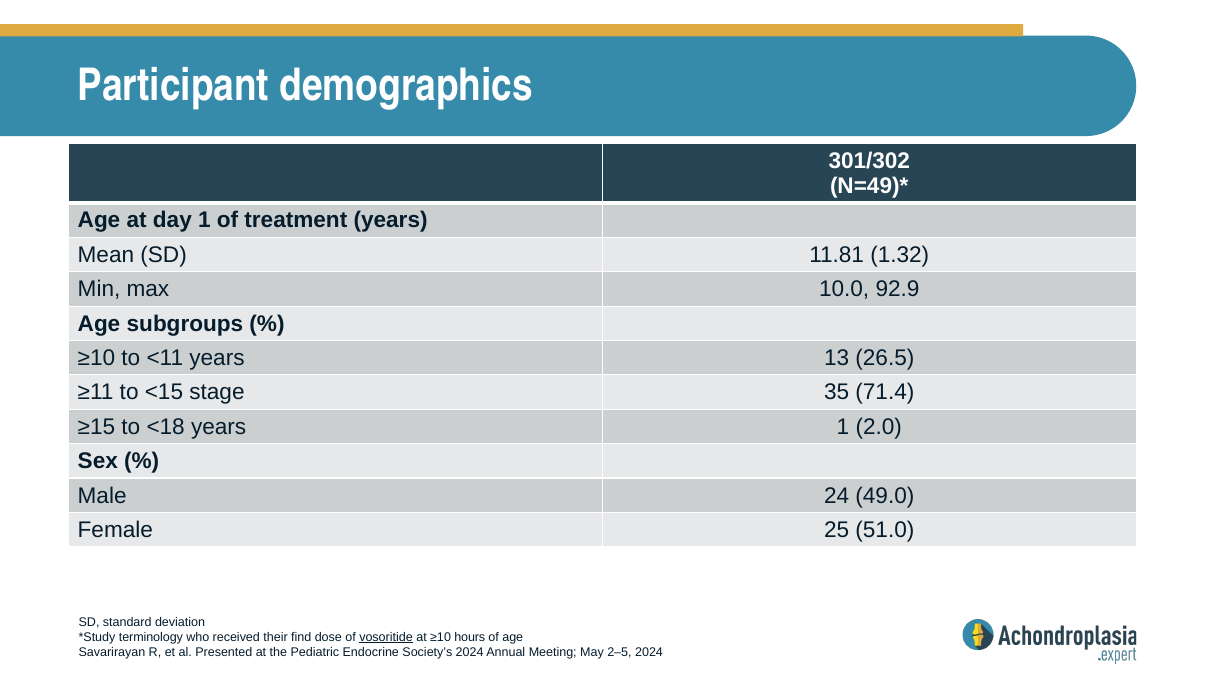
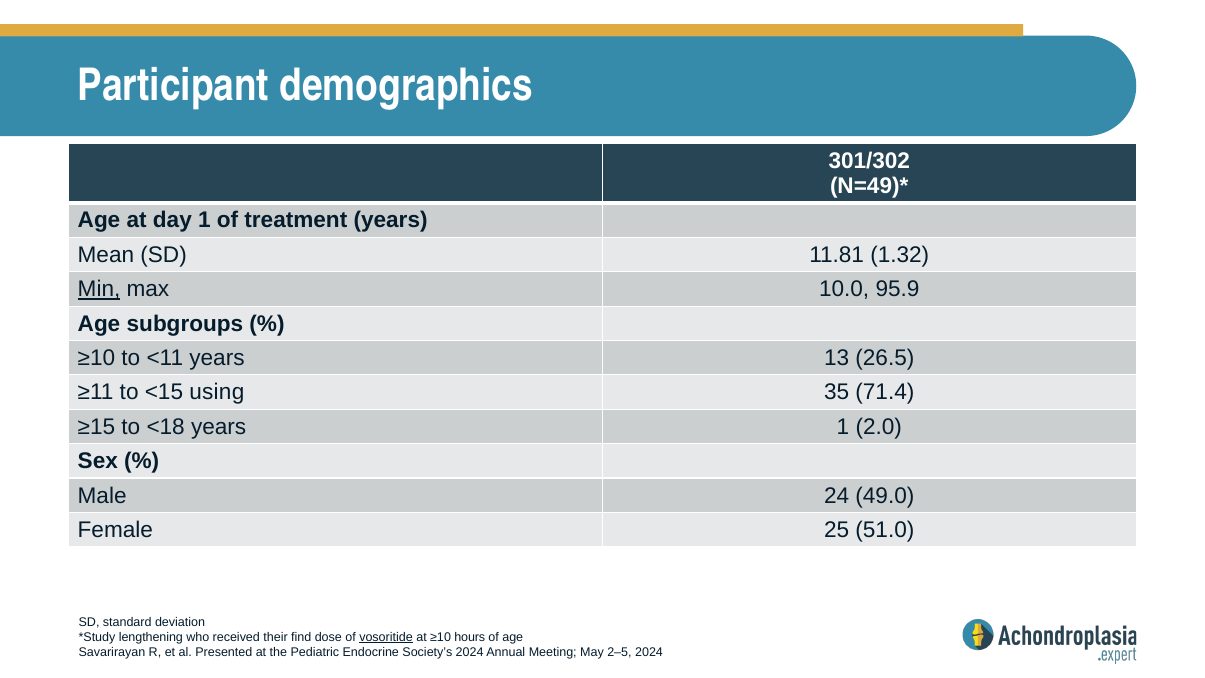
Min underline: none -> present (99, 289)
92.9: 92.9 -> 95.9 (897, 289)
stage: stage -> using (217, 392)
terminology: terminology -> lengthening (151, 637)
